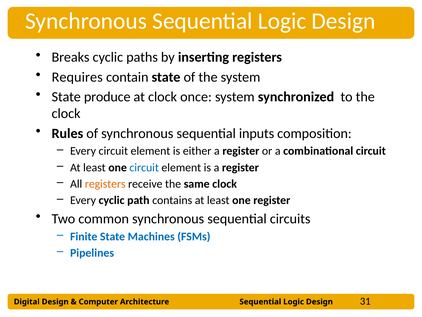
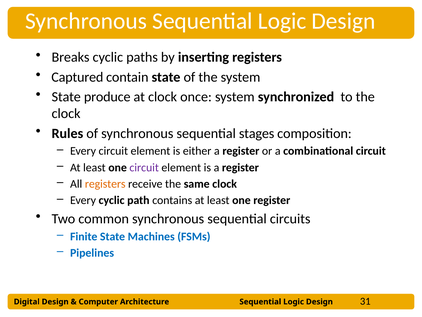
Requires: Requires -> Captured (77, 77)
inputs: inputs -> stages (257, 133)
circuit colour: blue -> purple (144, 167)
